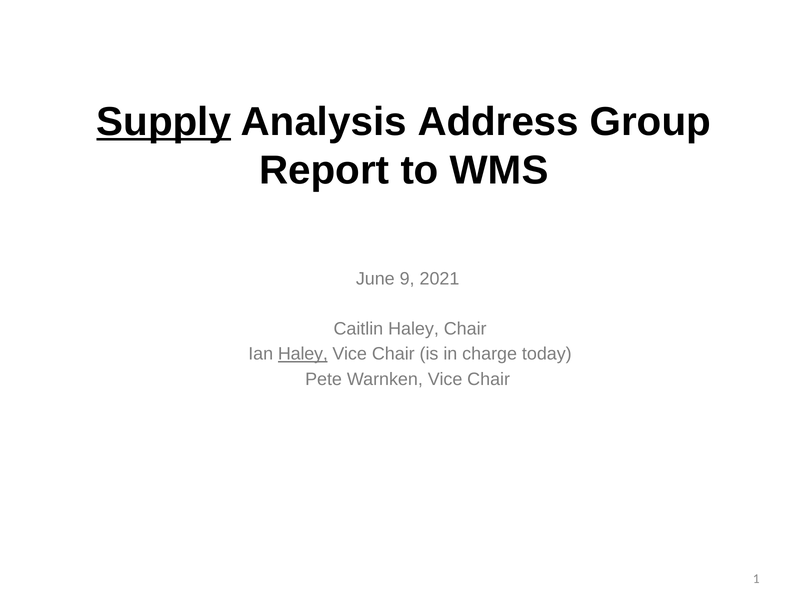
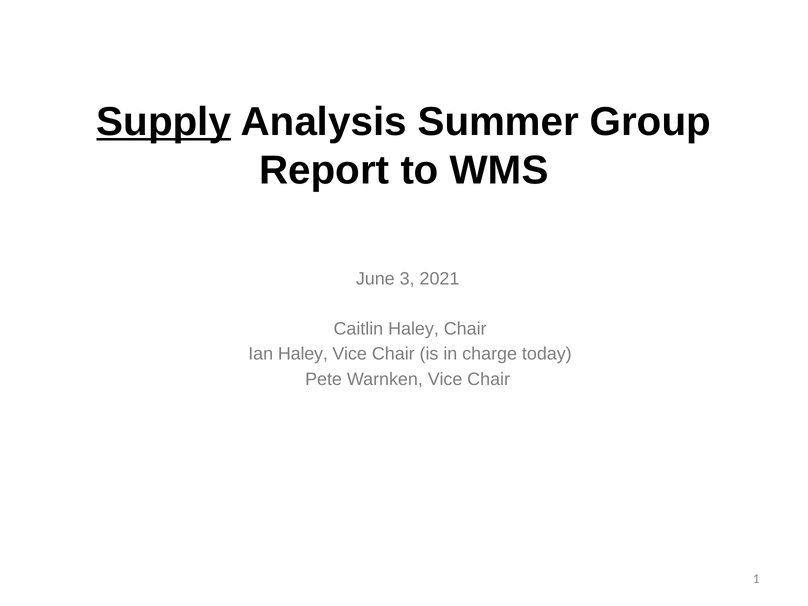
Address: Address -> Summer (498, 122)
9: 9 -> 3 (407, 279)
Haley underline: present -> none (303, 354)
